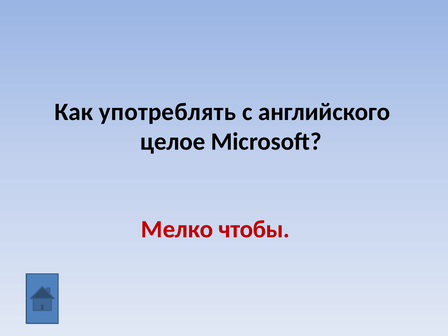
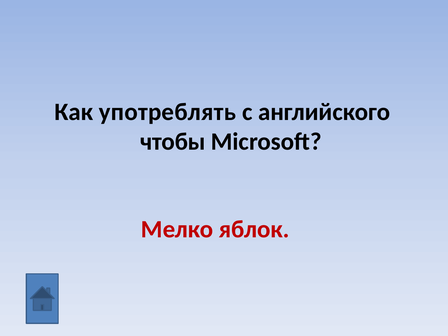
целое: целое -> чтобы (173, 142)
чтобы: чтобы -> яблок (254, 229)
